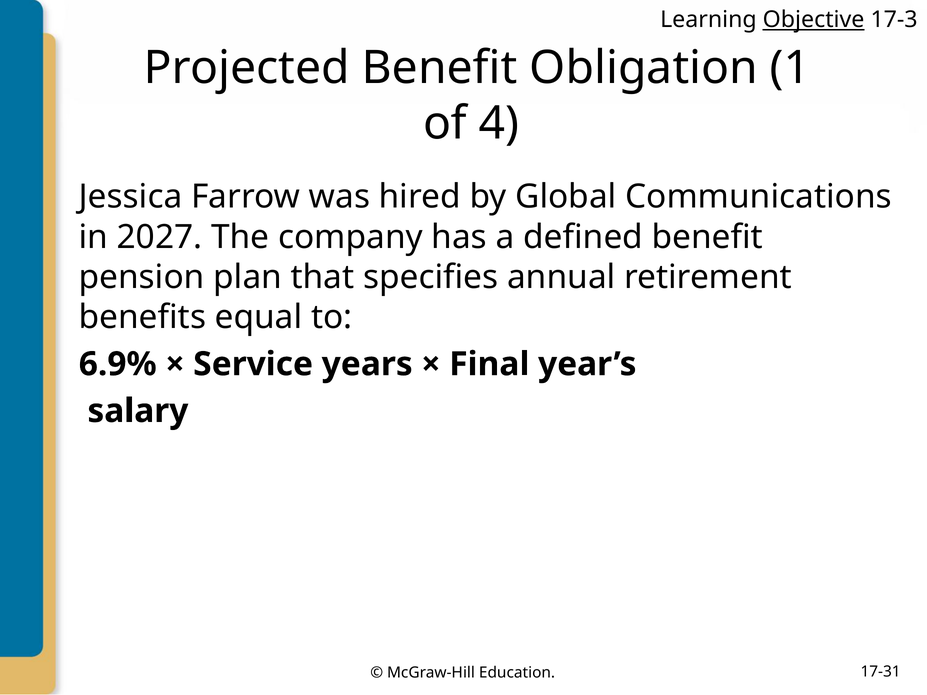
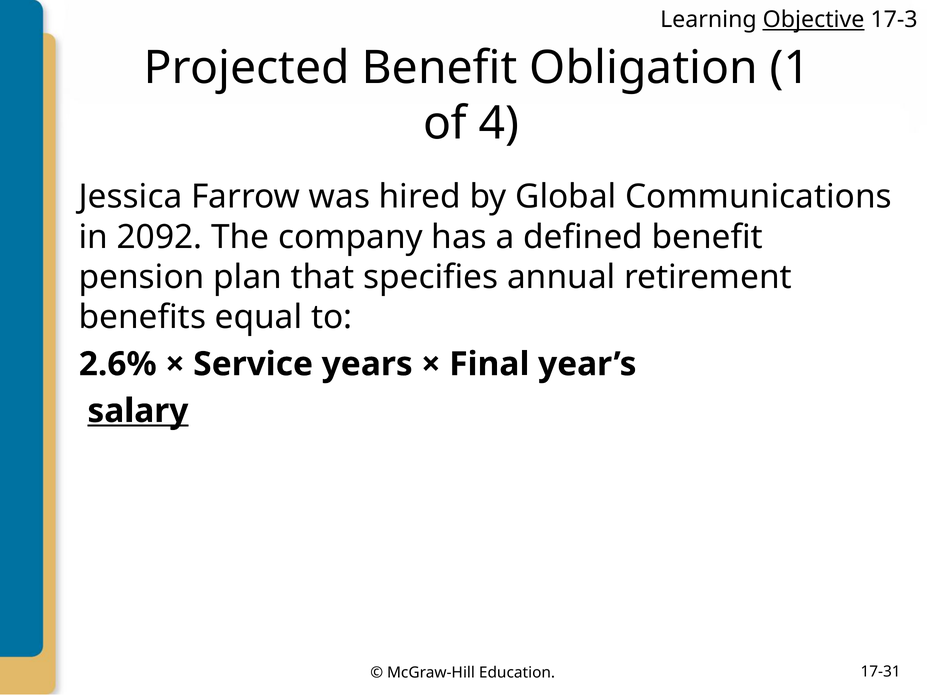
2027: 2027 -> 2092 (160, 237)
6.9%: 6.9% -> 2.6% (118, 364)
salary underline: none -> present (138, 411)
